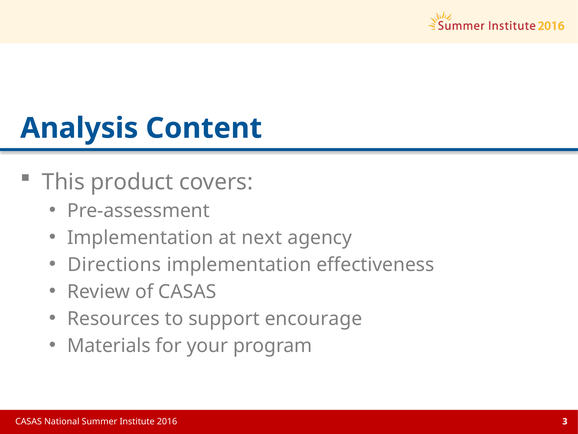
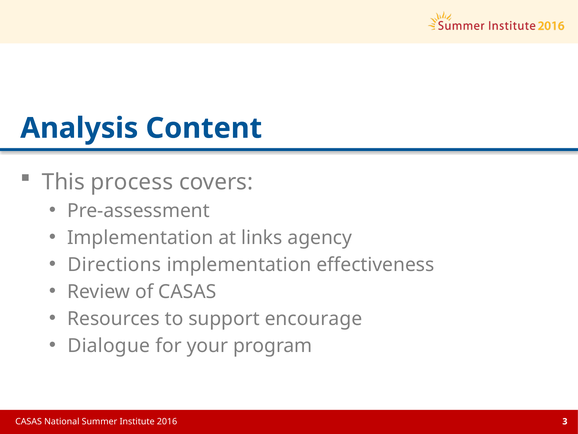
product: product -> process (132, 182)
next: next -> links (262, 237)
Materials: Materials -> Dialogue (109, 345)
